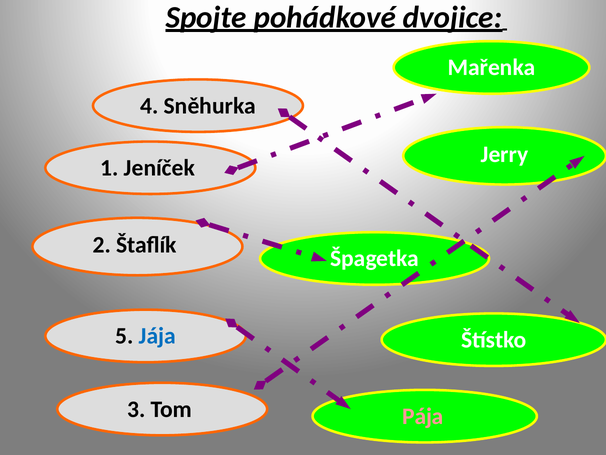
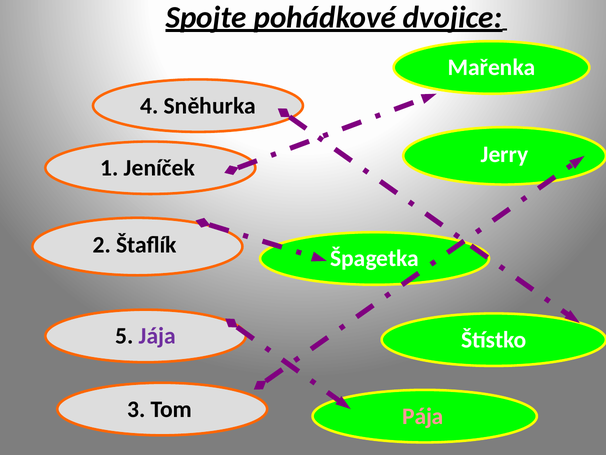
Jája colour: blue -> purple (157, 336)
